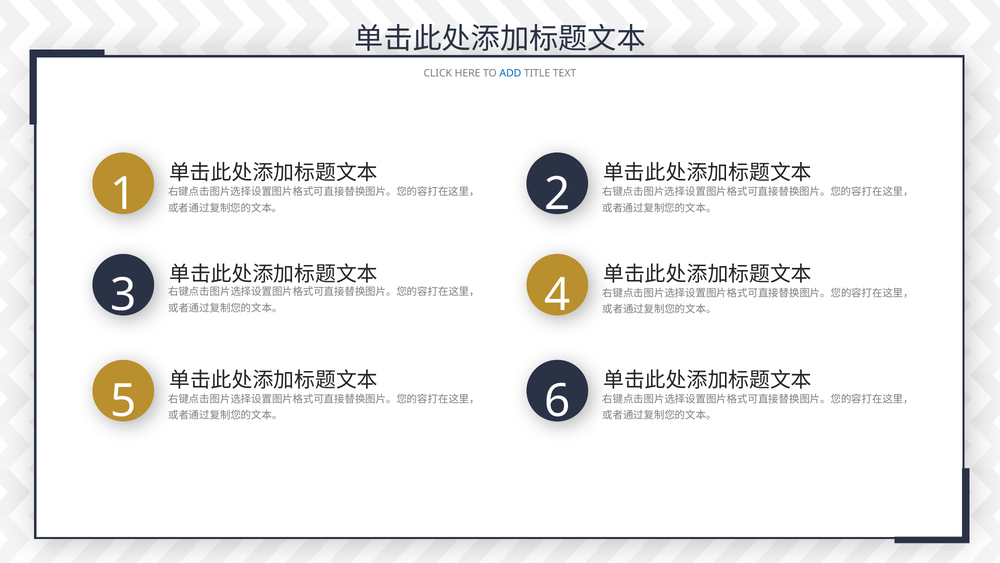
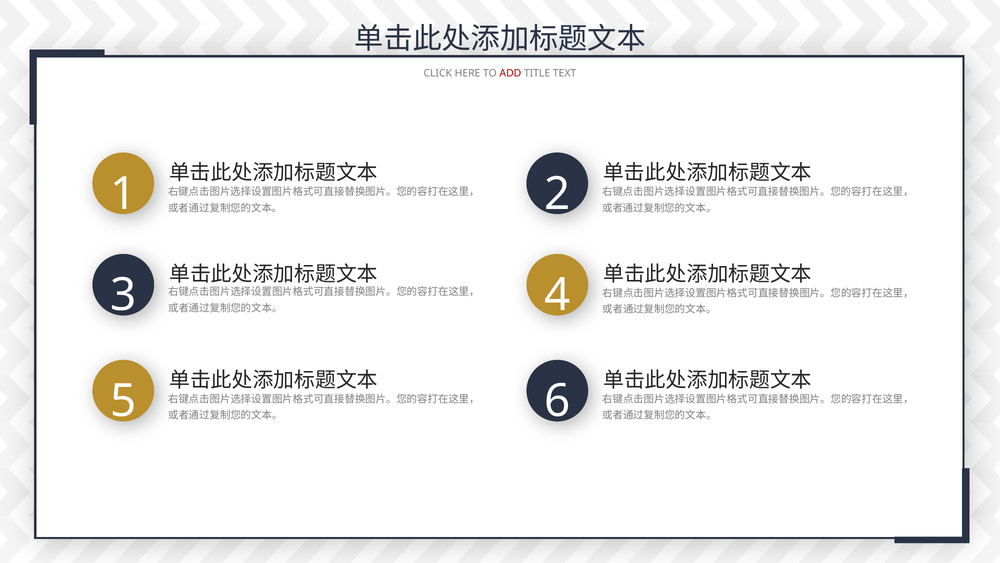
ADD colour: blue -> red (510, 73)
